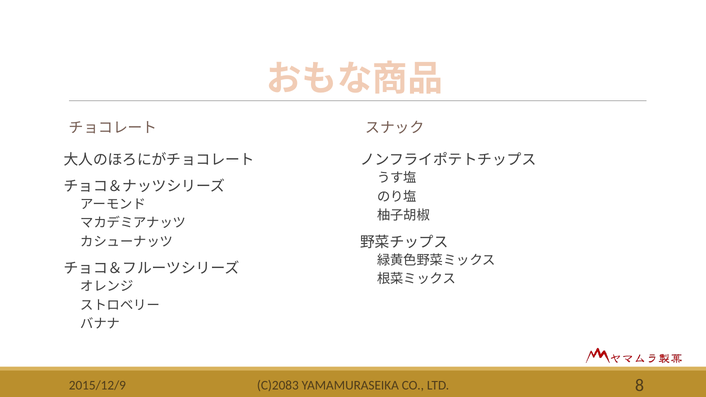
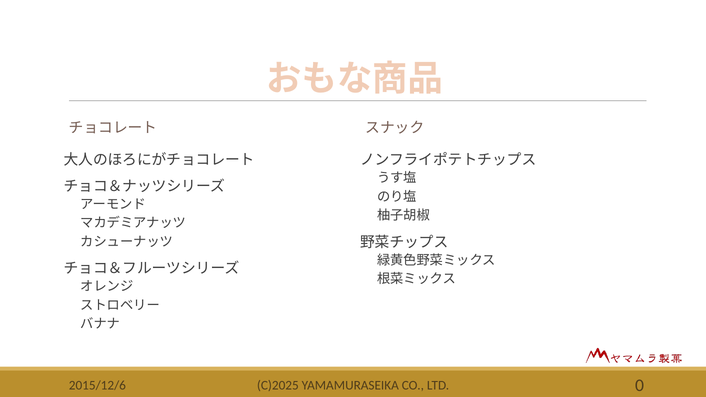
C)2083: C)2083 -> C)2025 (278, 385)
8: 8 -> 0 (640, 386)
2015/12/9: 2015/12/9 -> 2015/12/6 (97, 386)
